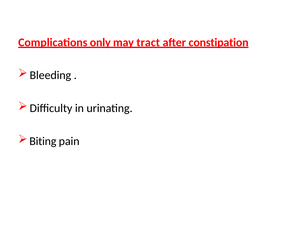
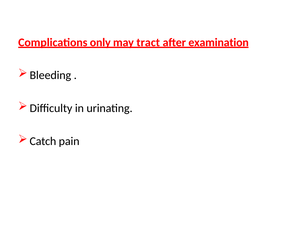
constipation: constipation -> examination (219, 42)
Biting: Biting -> Catch (43, 141)
